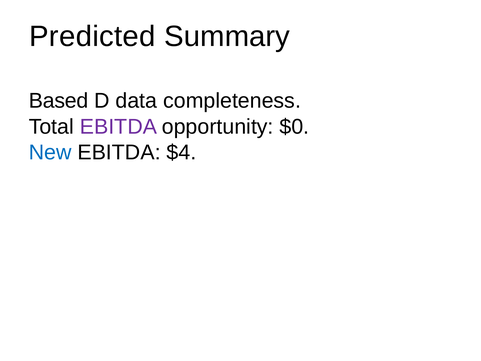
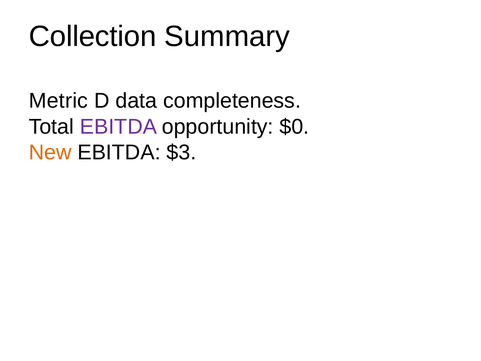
Predicted: Predicted -> Collection (93, 37)
Based: Based -> Metric (58, 101)
New colour: blue -> orange (50, 152)
$4: $4 -> $3 (181, 152)
